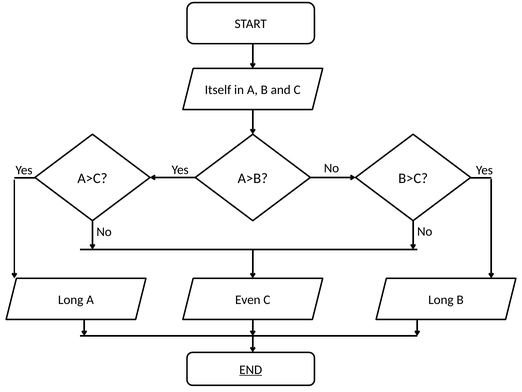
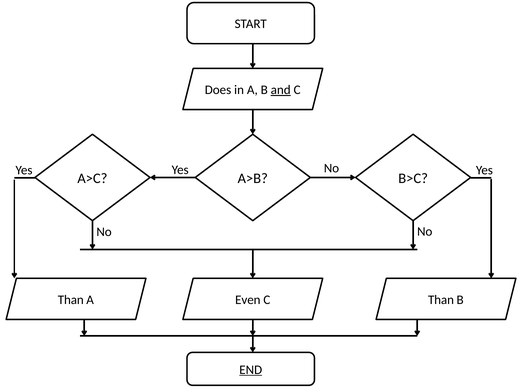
Itself: Itself -> Does (218, 90)
and underline: none -> present (281, 90)
Long: Long -> Than (71, 299)
C Long: Long -> Than (441, 299)
